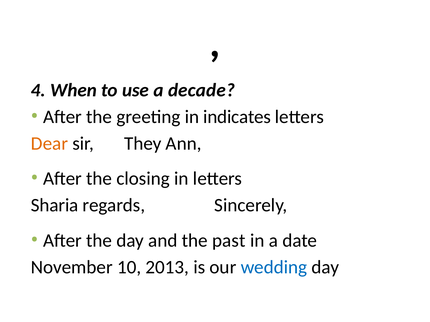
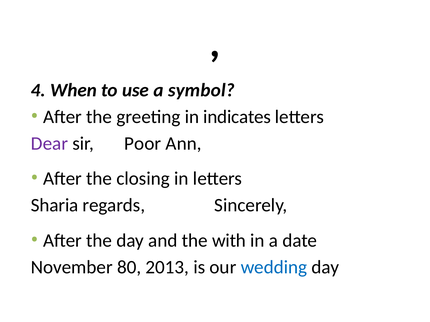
decade: decade -> symbol (201, 90)
Dear colour: orange -> purple (50, 144)
They: They -> Poor (143, 144)
past: past -> with (229, 241)
10: 10 -> 80 (129, 268)
